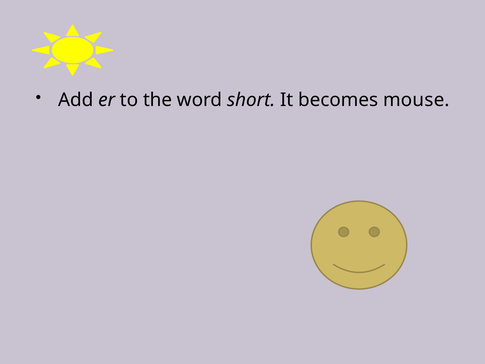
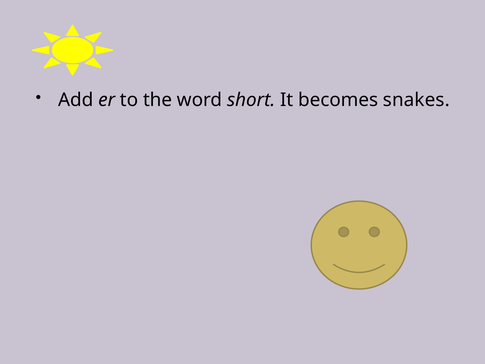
mouse: mouse -> snakes (416, 100)
